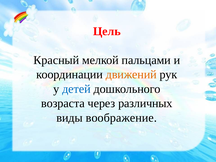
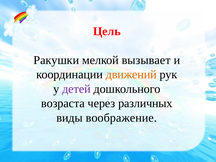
Красный: Красный -> Ракушки (56, 60)
пальцами: пальцами -> вызывает (146, 60)
детей colour: blue -> purple (76, 89)
